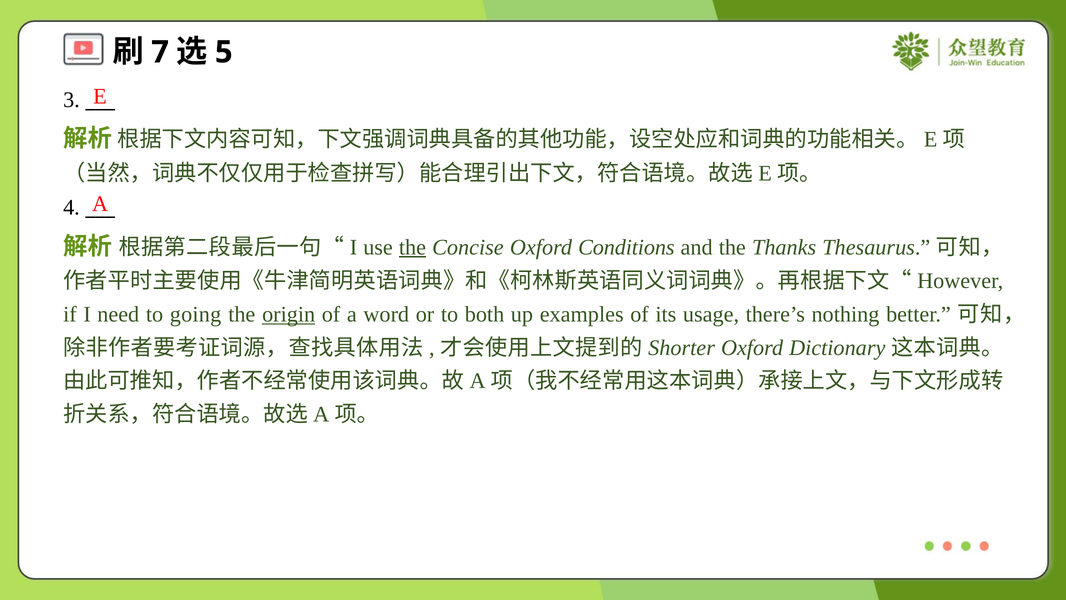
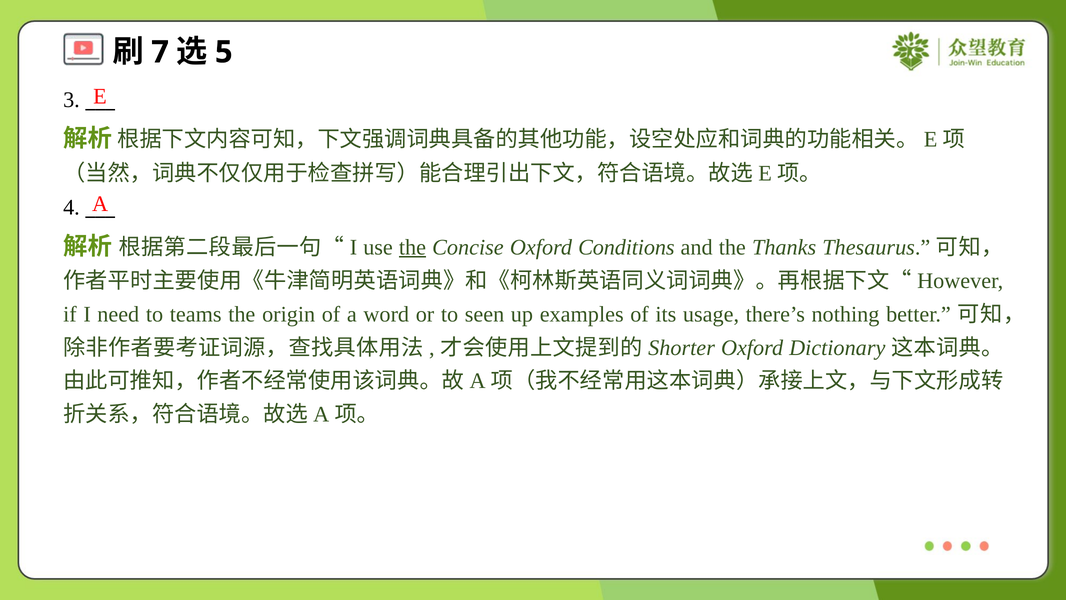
going: going -> teams (196, 314)
origin underline: present -> none (289, 314)
both: both -> seen (485, 314)
